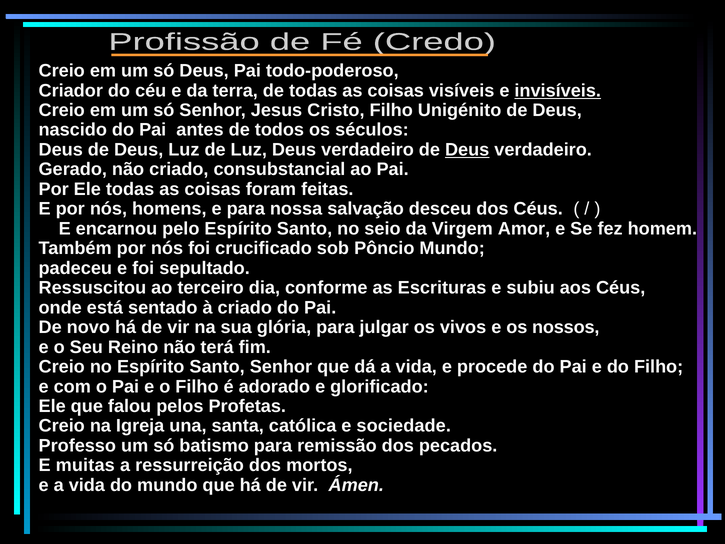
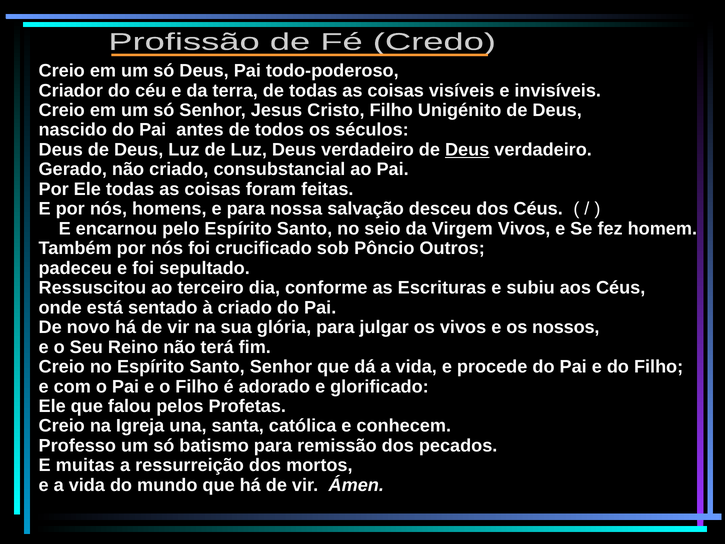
invisíveis underline: present -> none (558, 90)
Virgem Amor: Amor -> Vivos (524, 229)
Pôncio Mundo: Mundo -> Outros (452, 248)
sociedade: sociedade -> conhecem (404, 426)
